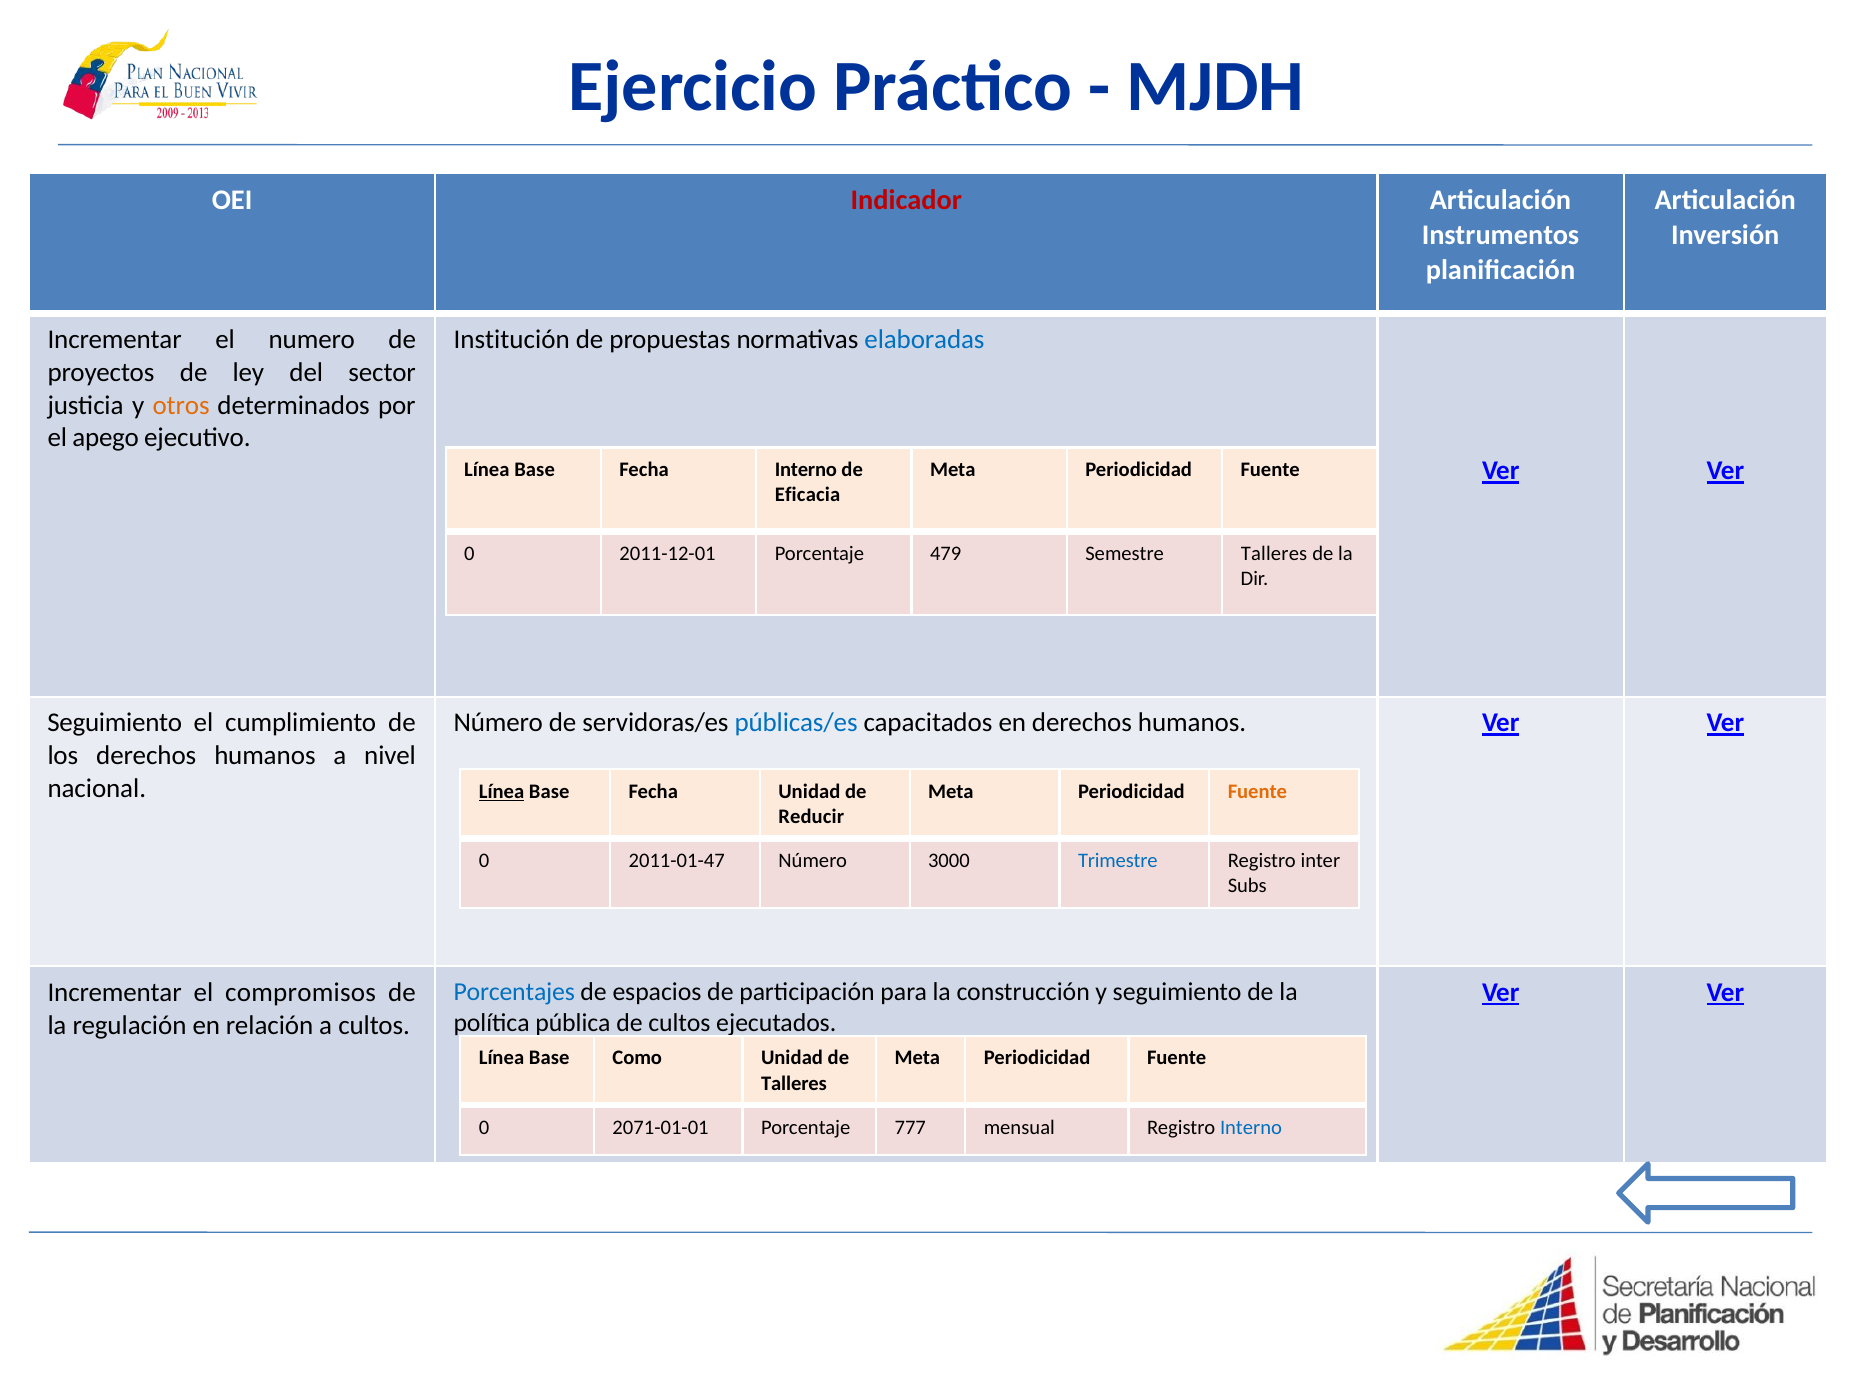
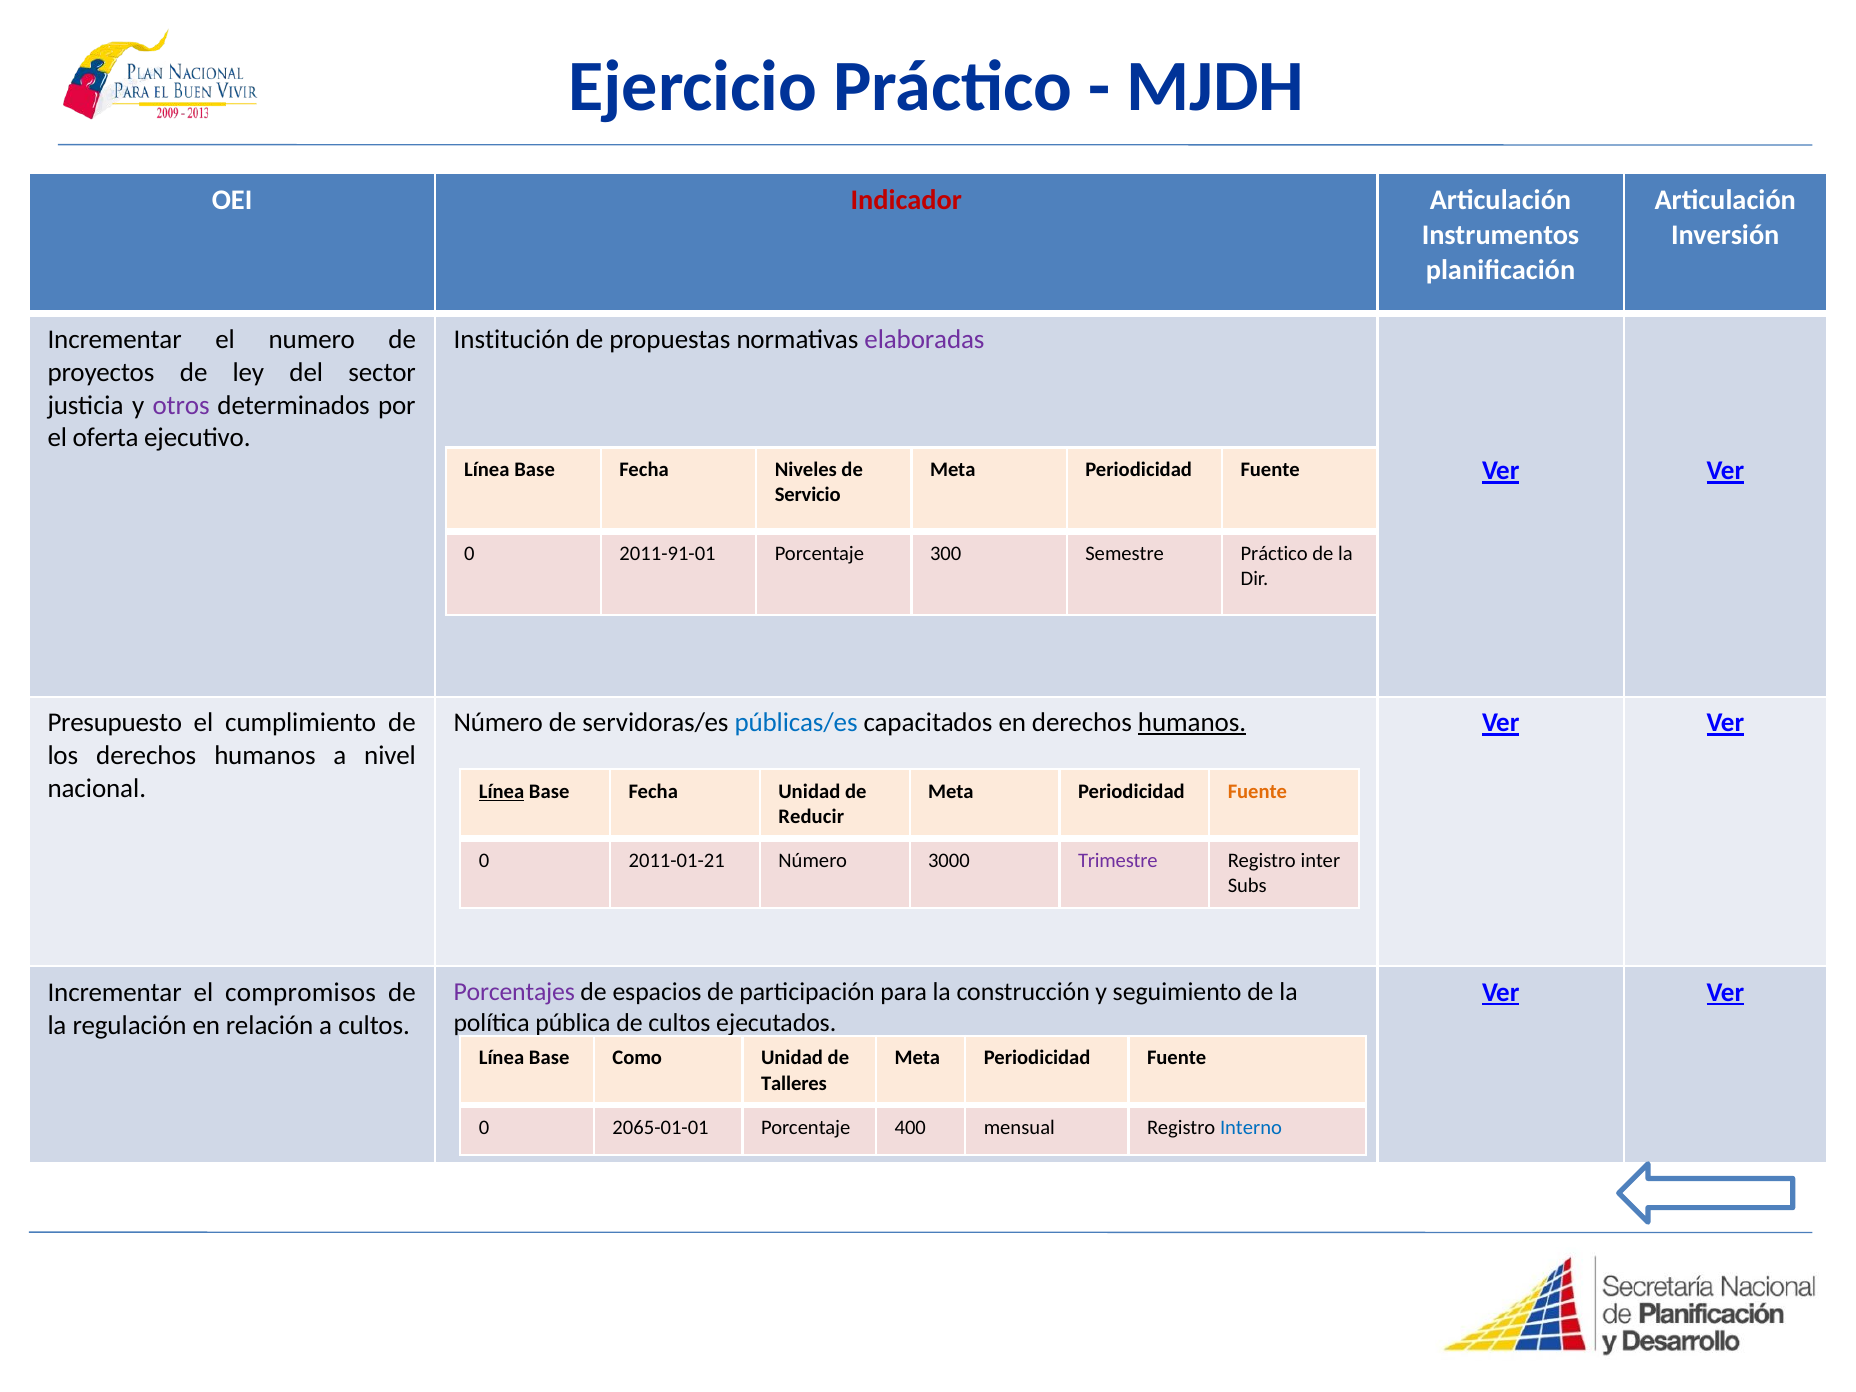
elaboradas colour: blue -> purple (924, 339)
otros colour: orange -> purple (181, 405)
apego: apego -> oferta (106, 438)
Fecha Interno: Interno -> Niveles (806, 470)
Eficacia: Eficacia -> Servicio (808, 495)
2011-12-01: 2011-12-01 -> 2011-91-01 (668, 554)
479: 479 -> 300 (946, 554)
Semestre Talleres: Talleres -> Práctico (1274, 554)
Seguimiento: Seguimiento -> Presupuesto (115, 723)
humanos underline: none -> present (1192, 723)
2011-01-47: 2011-01-47 -> 2011-01-21 (677, 861)
Trimestre colour: blue -> purple (1118, 861)
Porcentajes colour: blue -> purple (514, 992)
2071-01-01: 2071-01-01 -> 2065-01-01 (661, 1127)
777: 777 -> 400 (910, 1127)
